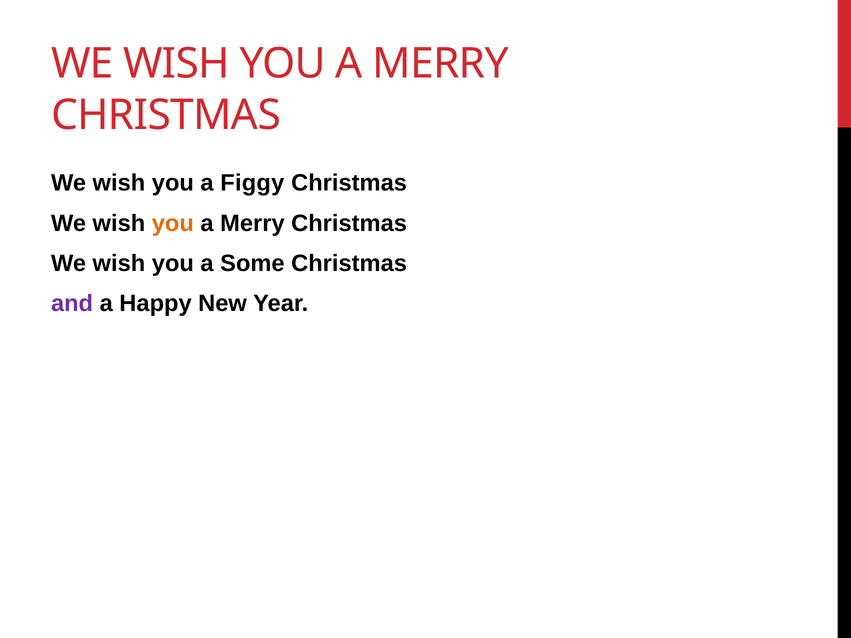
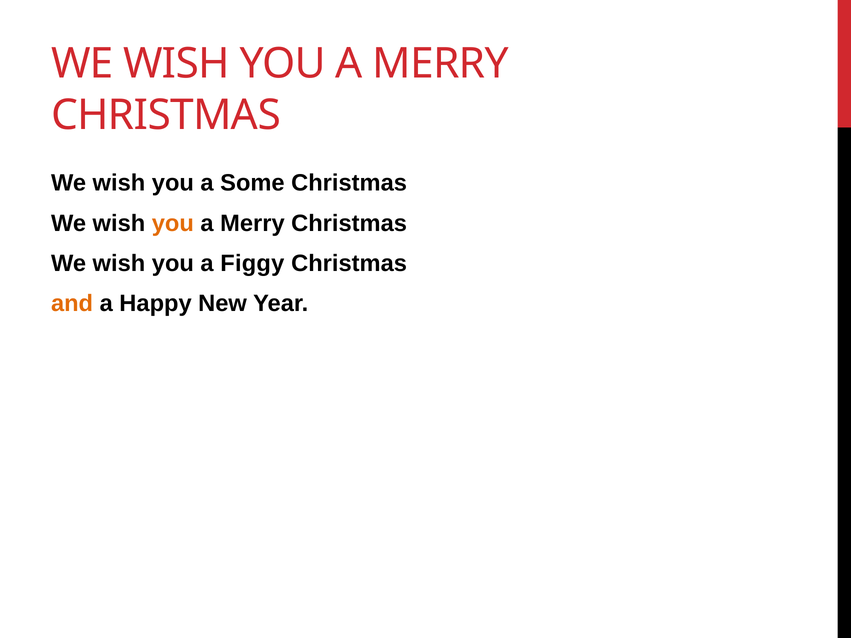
Figgy: Figgy -> Some (252, 183)
Some: Some -> Figgy (252, 264)
and colour: purple -> orange (72, 304)
